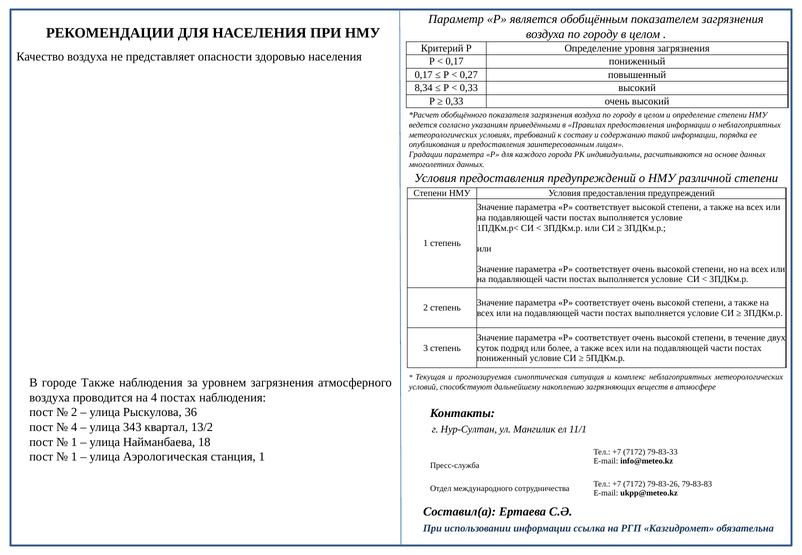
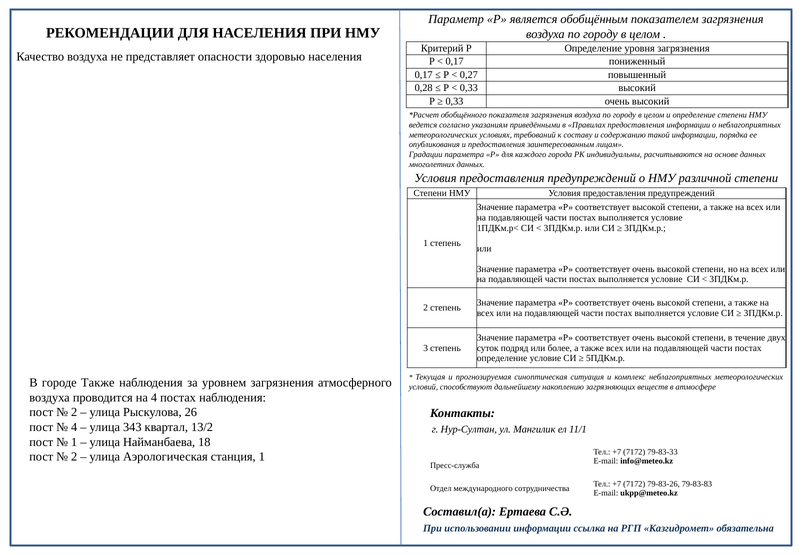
8,34: 8,34 -> 0,28 (424, 88)
пониженный: пониженный -> определение (502, 358)
36: 36 -> 26 (191, 413)
1: 1 -> 2 (74, 457)
